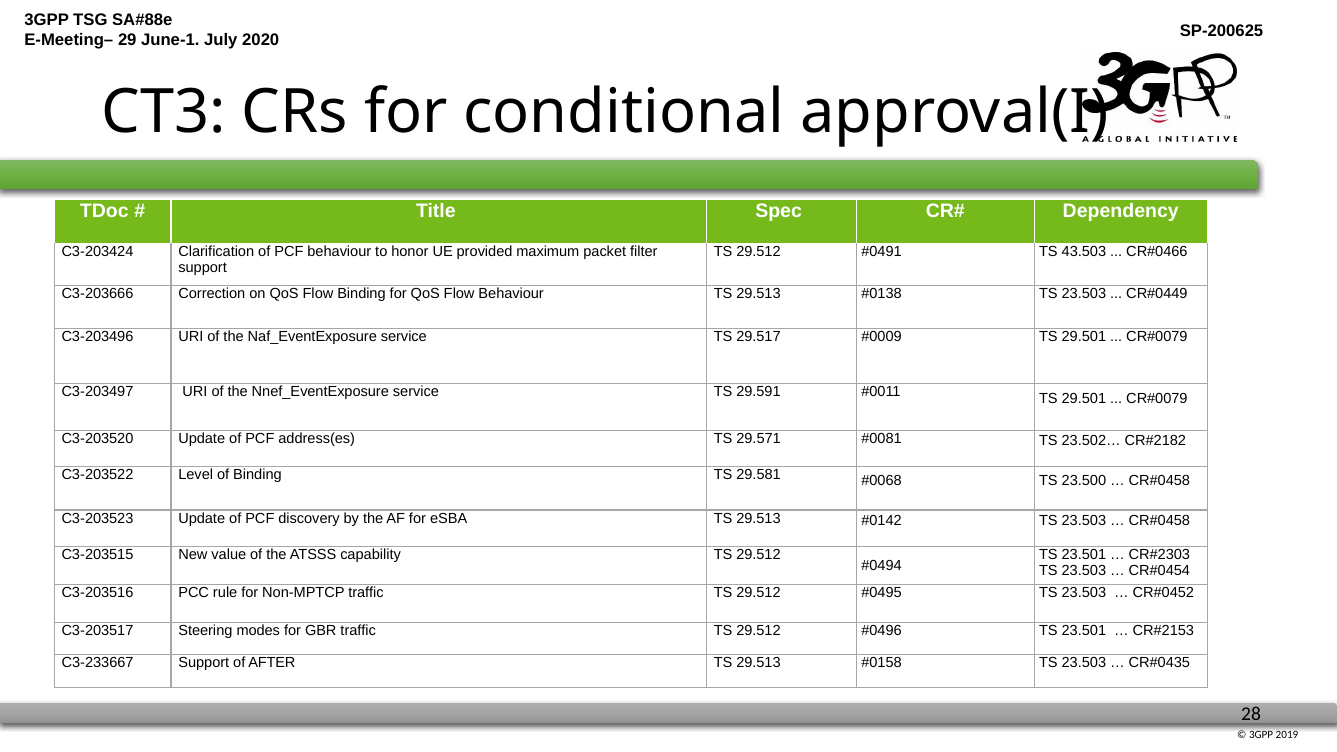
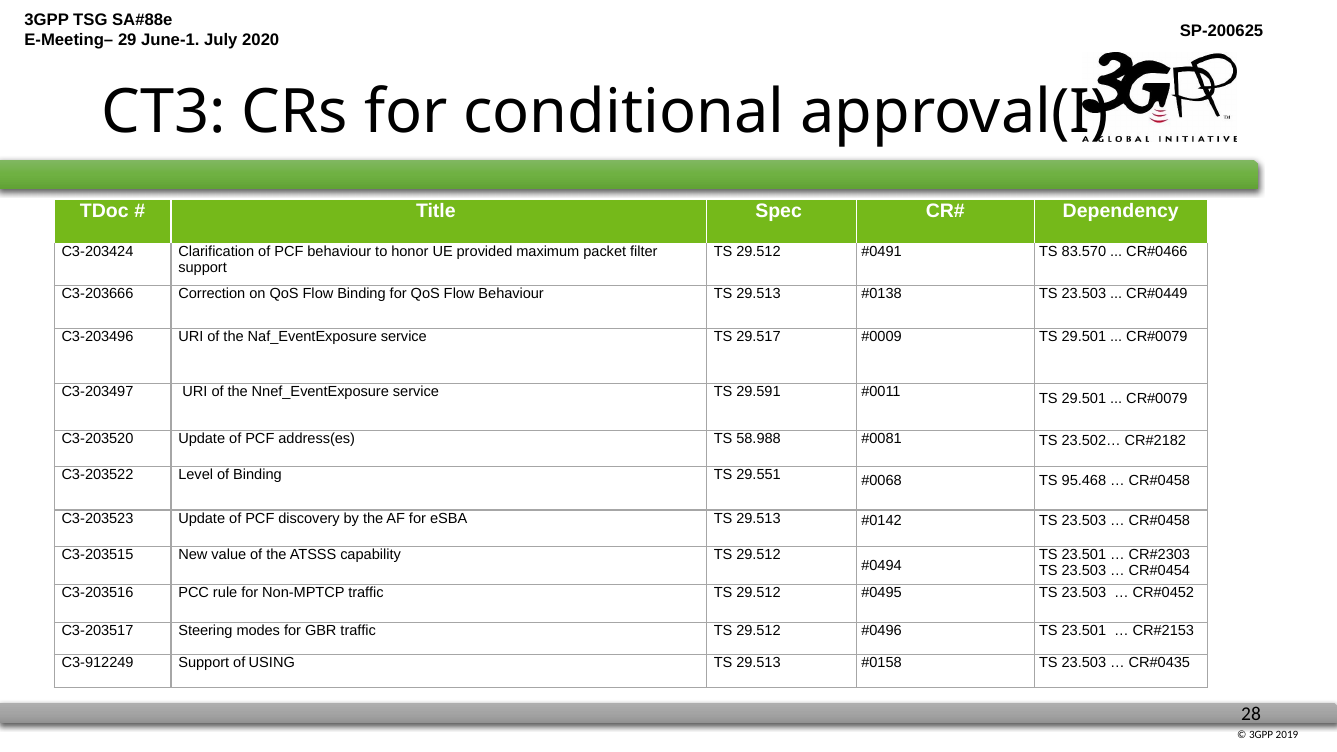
43.503: 43.503 -> 83.570 (1084, 252)
29.571: 29.571 -> 58.988 (759, 439)
29.581: 29.581 -> 29.551 (759, 475)
23.500: 23.500 -> 95.468 (1084, 481)
C3-233667: C3-233667 -> C3-912249 (98, 663)
AFTER: AFTER -> USING (272, 663)
